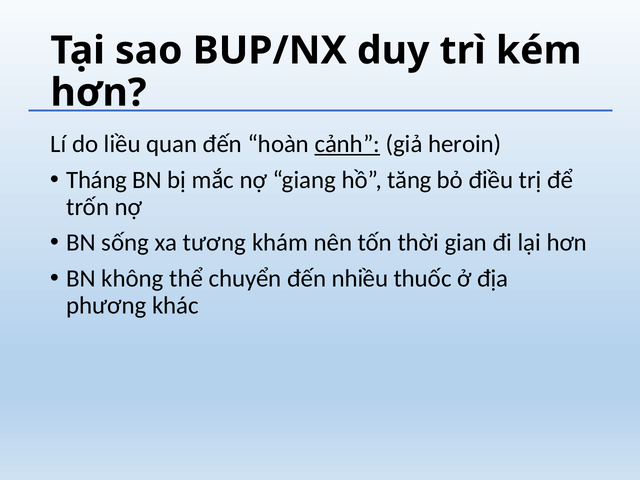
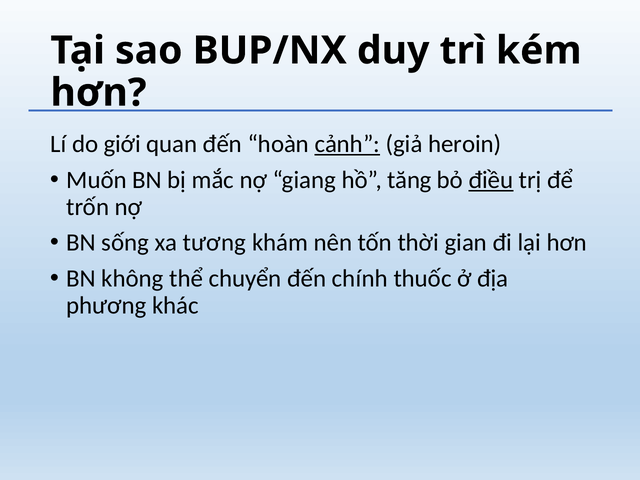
liều: liều -> giới (122, 144)
Tháng: Tháng -> Muốn (97, 180)
điều underline: none -> present (491, 180)
nhiều: nhiều -> chính (360, 278)
